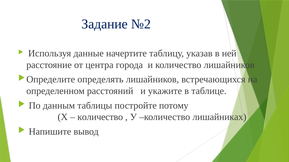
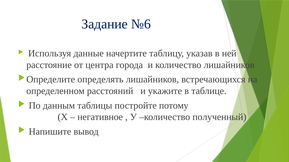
№2: №2 -> №6 (141, 24)
количество: количество -> негативное (100, 117)
лишайниках: лишайниках -> полученный (219, 117)
